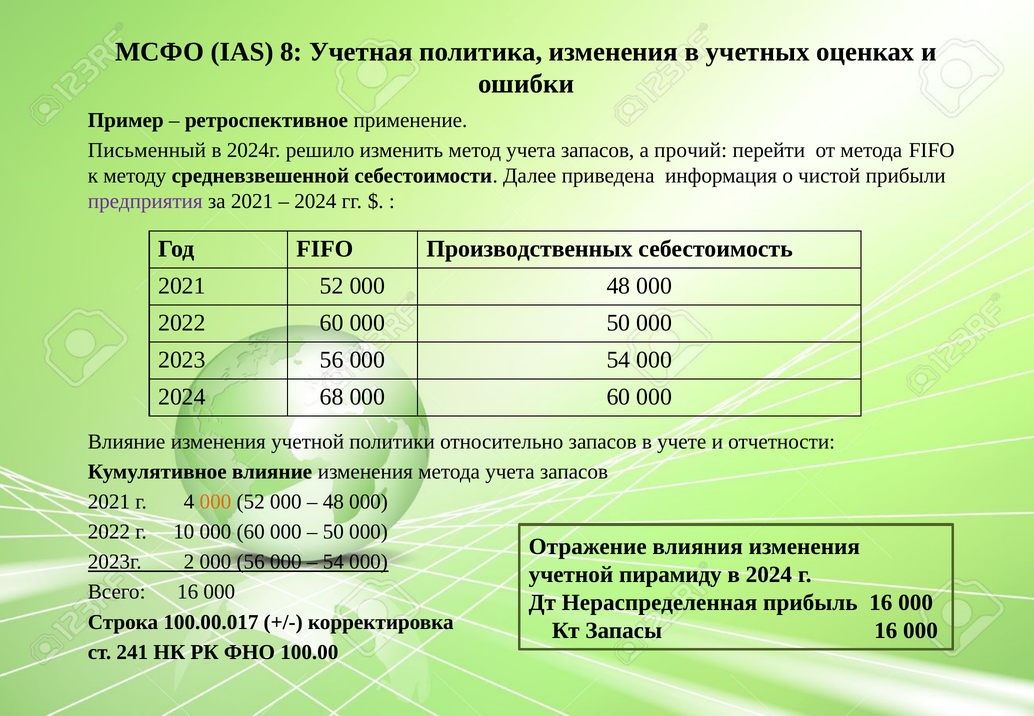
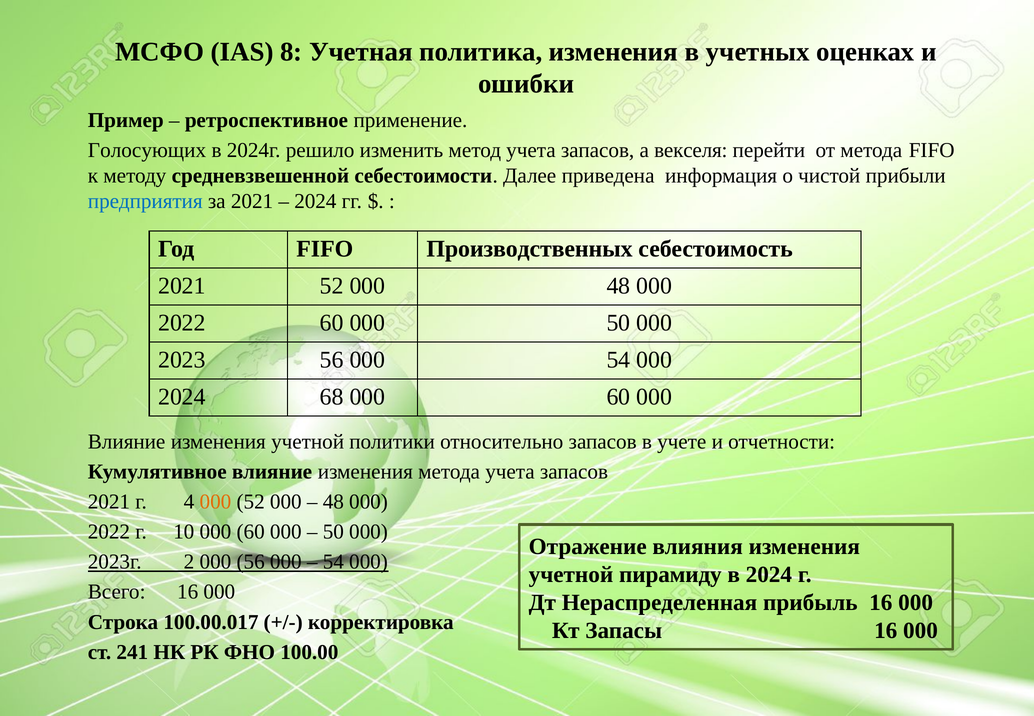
Письменный: Письменный -> Голосующих (147, 150)
прочий: прочий -> векселя (691, 150)
предприятия colour: purple -> blue (145, 201)
